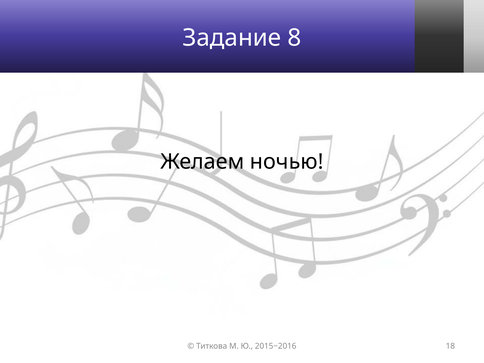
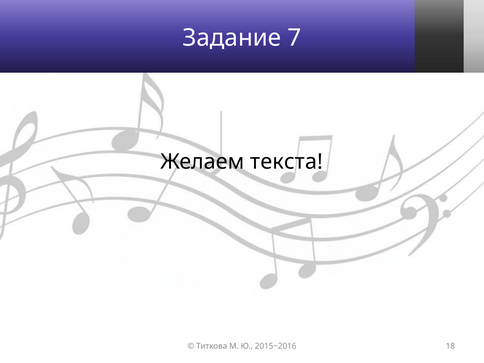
8: 8 -> 7 (294, 38)
ночью: ночью -> текста (287, 162)
